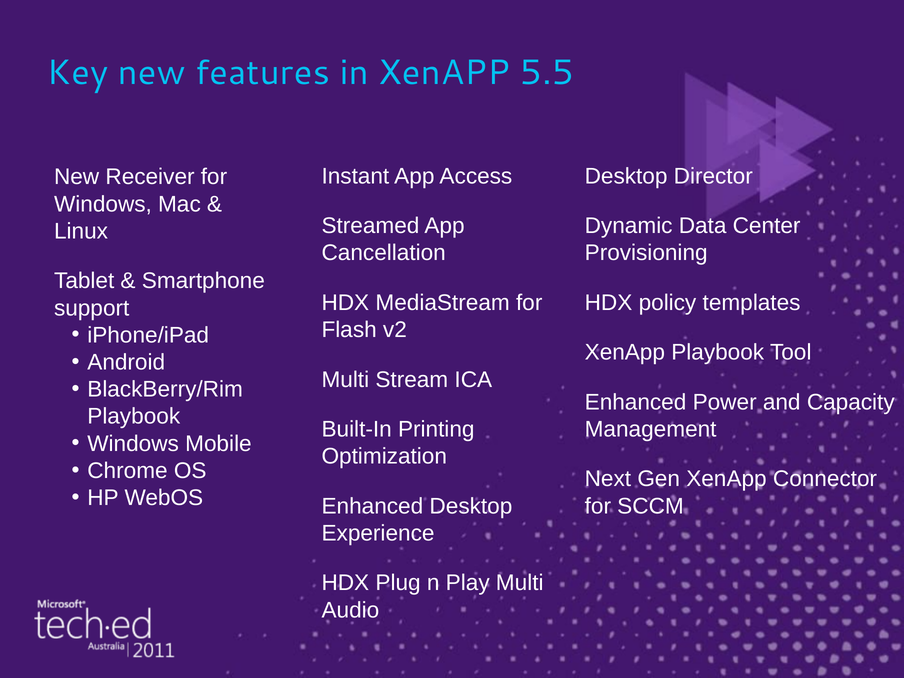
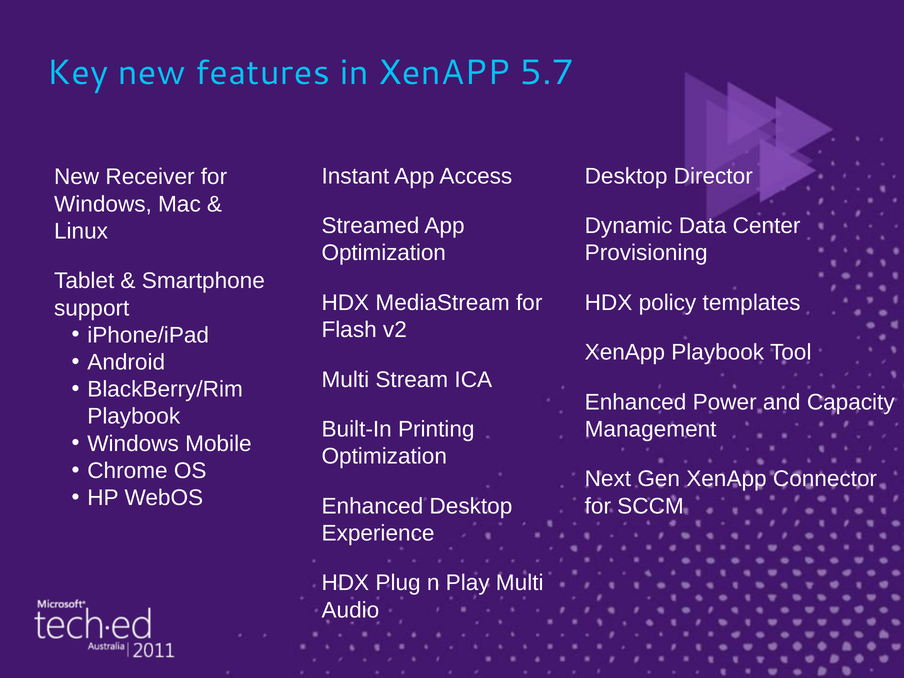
5.5: 5.5 -> 5.7 (547, 72)
Cancellation: Cancellation -> Optimization (384, 253)
